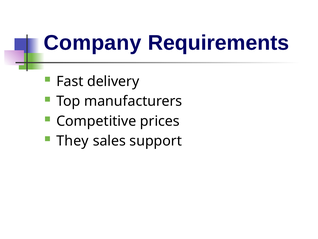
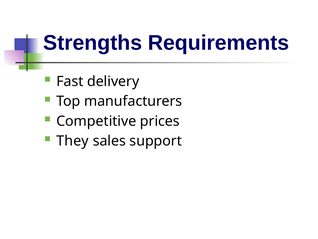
Company: Company -> Strengths (93, 43)
